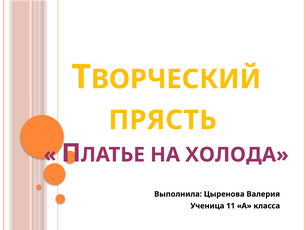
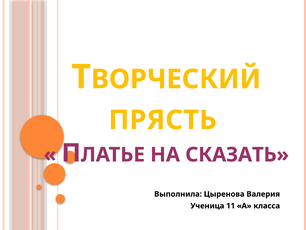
ХОЛОДА: ХОЛОДА -> СКАЗАТЬ (237, 154)
